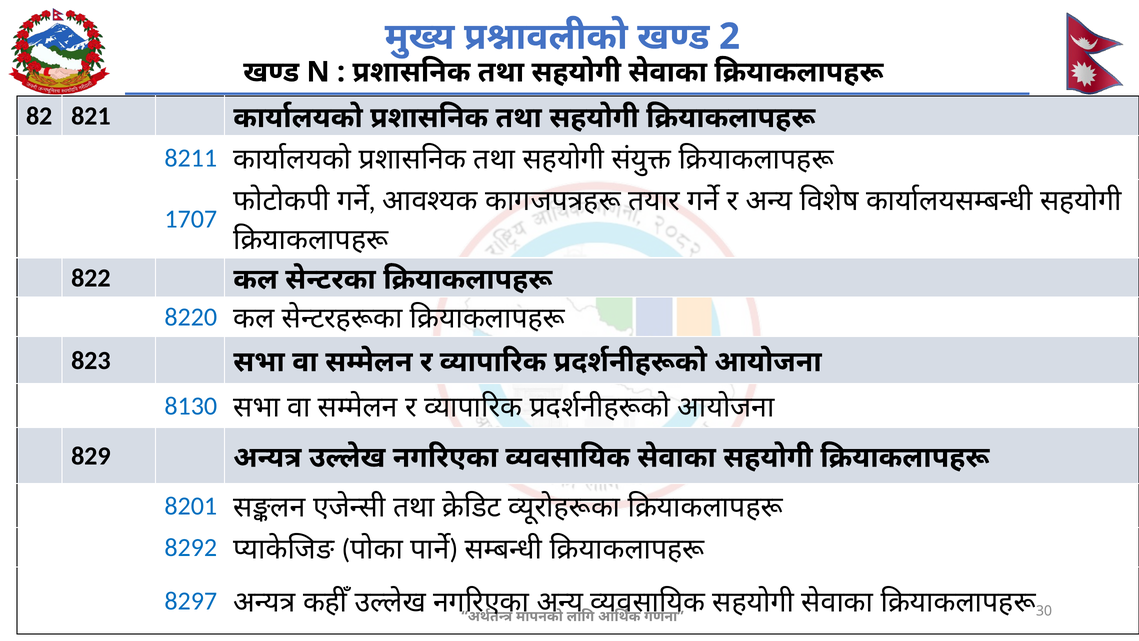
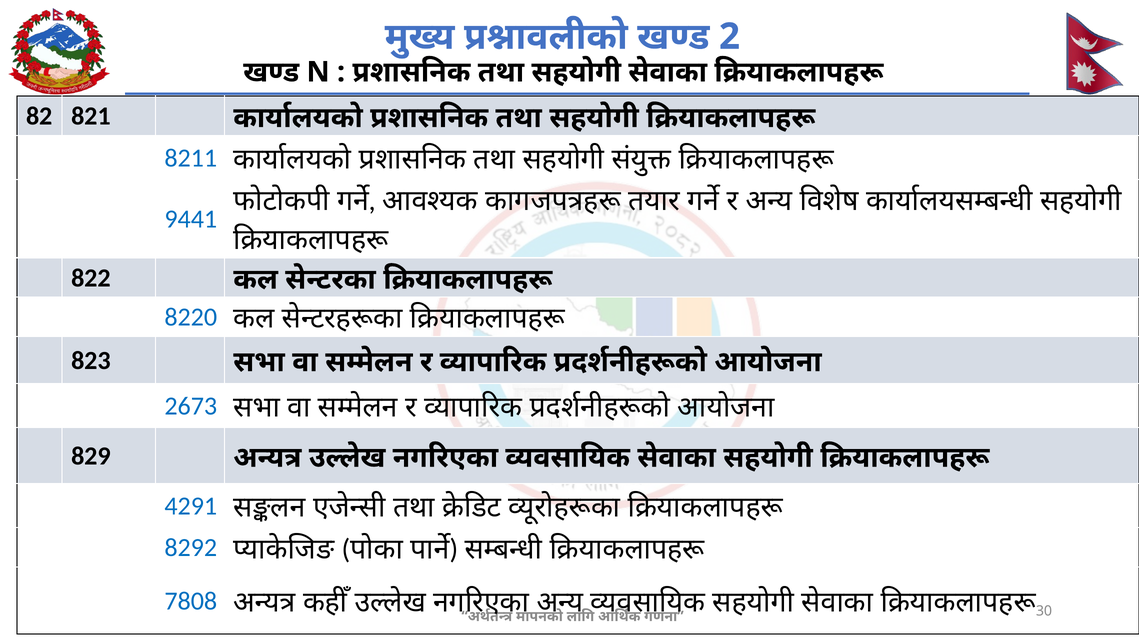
1707: 1707 -> 9441 (191, 219)
8130: 8130 -> 2673 (191, 406)
8201: 8201 -> 4291 (191, 506)
8297: 8297 -> 7808 (191, 601)
